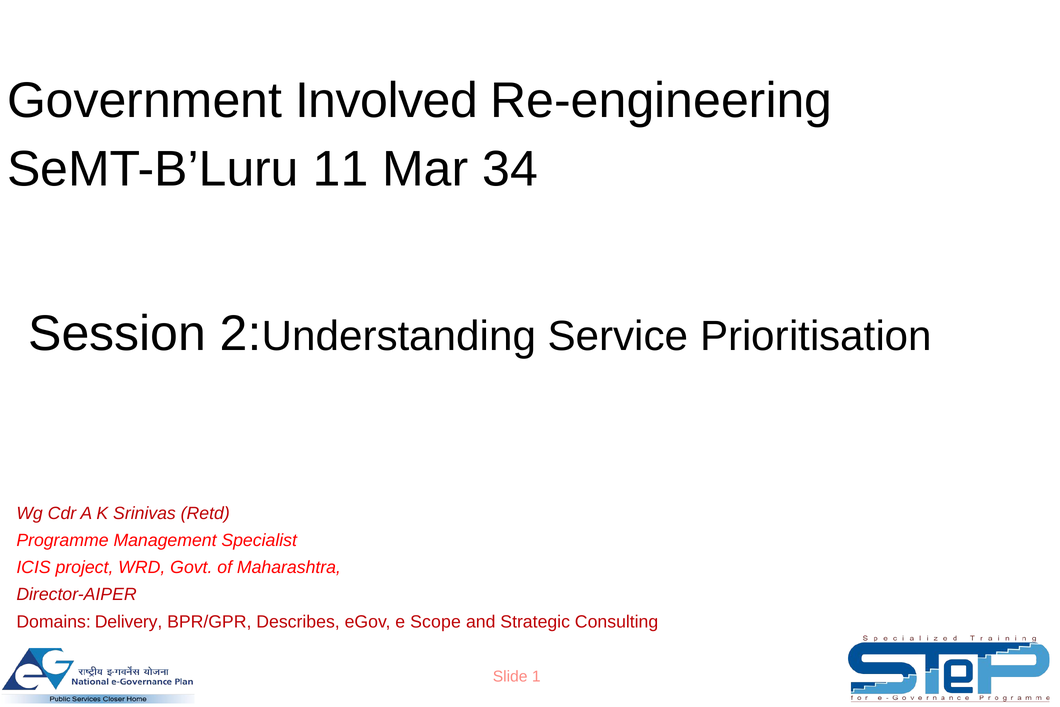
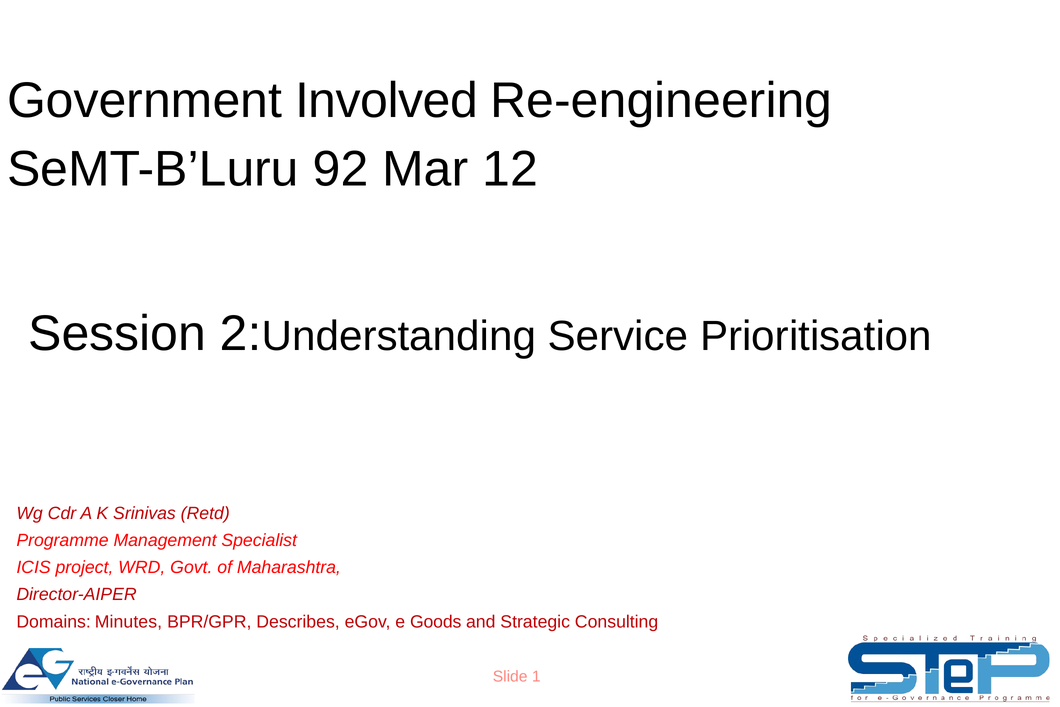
11: 11 -> 92 (341, 169)
34: 34 -> 12 (510, 169)
Delivery: Delivery -> Minutes (128, 621)
Scope: Scope -> Goods (436, 621)
